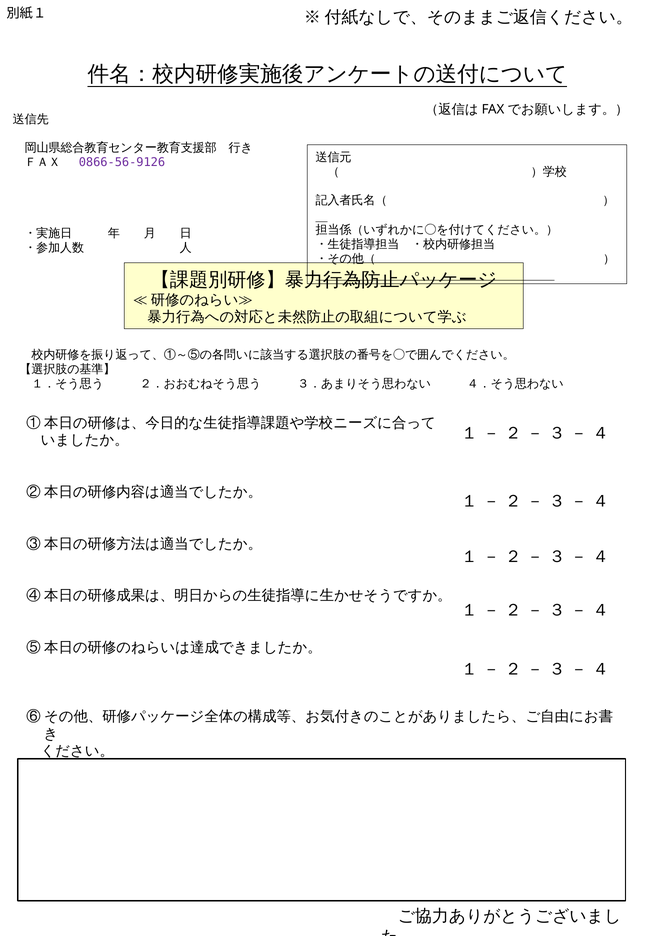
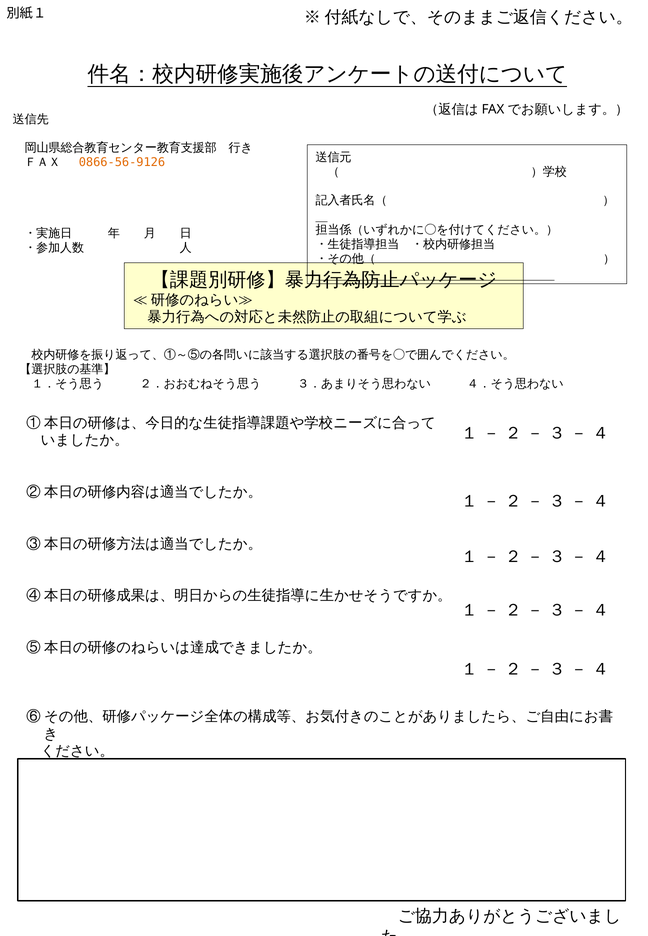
0866-56-9126 colour: purple -> orange (122, 162)
